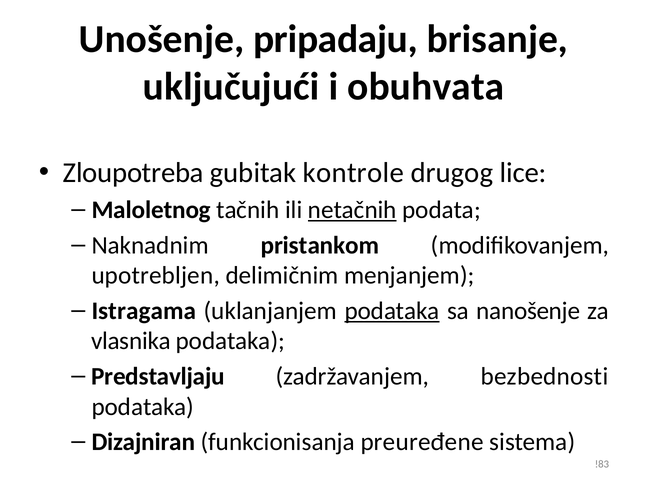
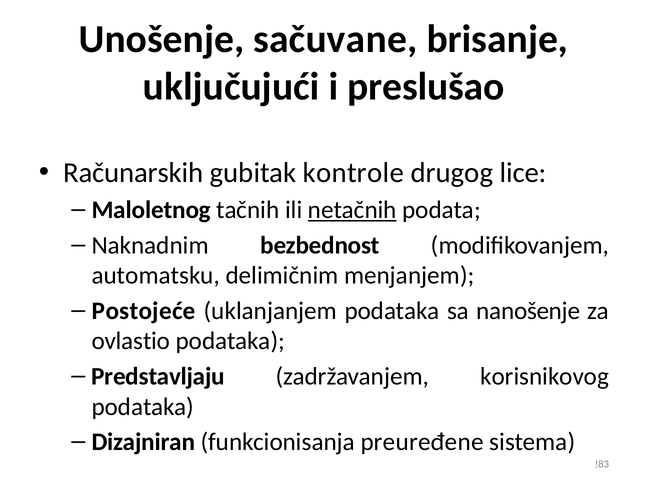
pripadaju: pripadaju -> sačuvane (335, 39)
obuhvata: obuhvata -> preslušao (426, 86)
Zloupotreba: Zloupotreba -> Računarskih (133, 173)
pristankom: pristankom -> bezbednost (320, 245)
upotrebljen: upotrebljen -> automatsku (156, 276)
Istragama: Istragama -> Postojeće (144, 311)
podataka underline: present -> none (392, 311)
vlasnika: vlasnika -> ovlastio (131, 341)
bezbednosti: bezbednosti -> korisnikovog (545, 376)
